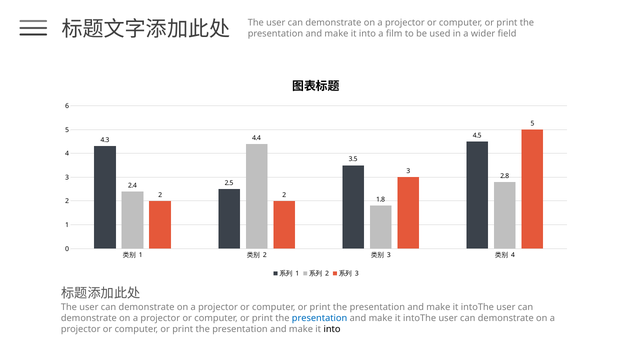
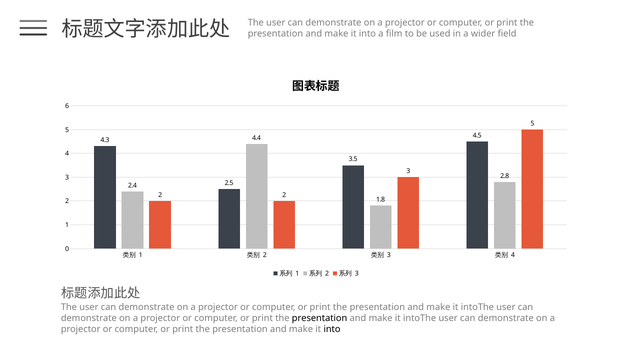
presentation colour: blue -> black (320, 318)
